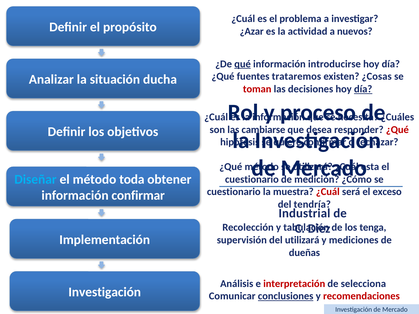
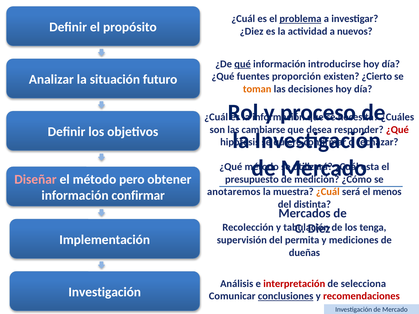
problema underline: none -> present (300, 19)
¿Azar: ¿Azar -> ¿Diez (252, 31)
trataremos: trataremos -> proporción (296, 77)
¿Cosas: ¿Cosas -> ¿Cierto (377, 77)
ducha: ducha -> futuro (160, 79)
toman colour: red -> orange (257, 89)
día underline: present -> none (363, 89)
Diseñar colour: light blue -> pink (36, 179)
toda: toda -> pero (132, 179)
cuestionario: cuestionario -> presupuesto (252, 179)
cuestionario: cuestionario -> anotaremos (234, 192)
¿Cuál colour: red -> orange (328, 192)
exceso: exceso -> menos (387, 192)
tendría: tendría -> distinta (312, 205)
Industrial: Industrial -> Mercados (305, 214)
del utilizará: utilizará -> permita (302, 240)
